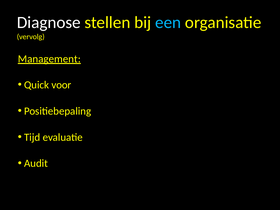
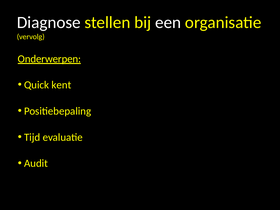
een colour: light blue -> white (168, 22)
Management: Management -> Onderwerpen (49, 59)
voor: voor -> kent (61, 85)
